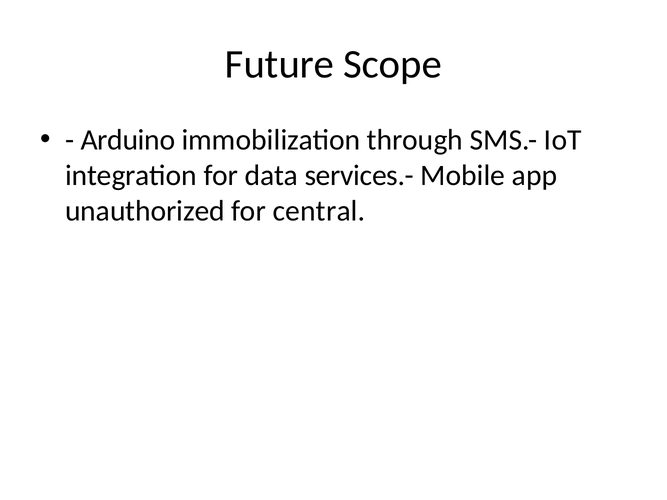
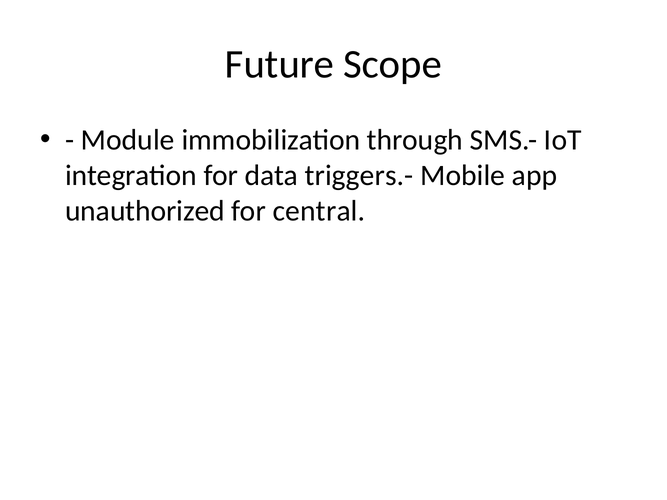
Arduino: Arduino -> Module (128, 140)
services.-: services.- -> triggers.- (359, 176)
